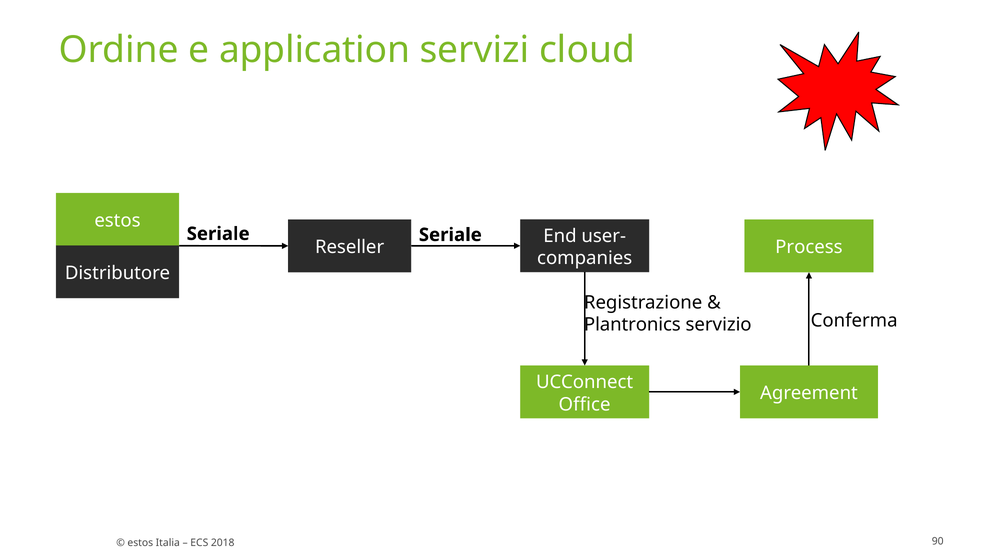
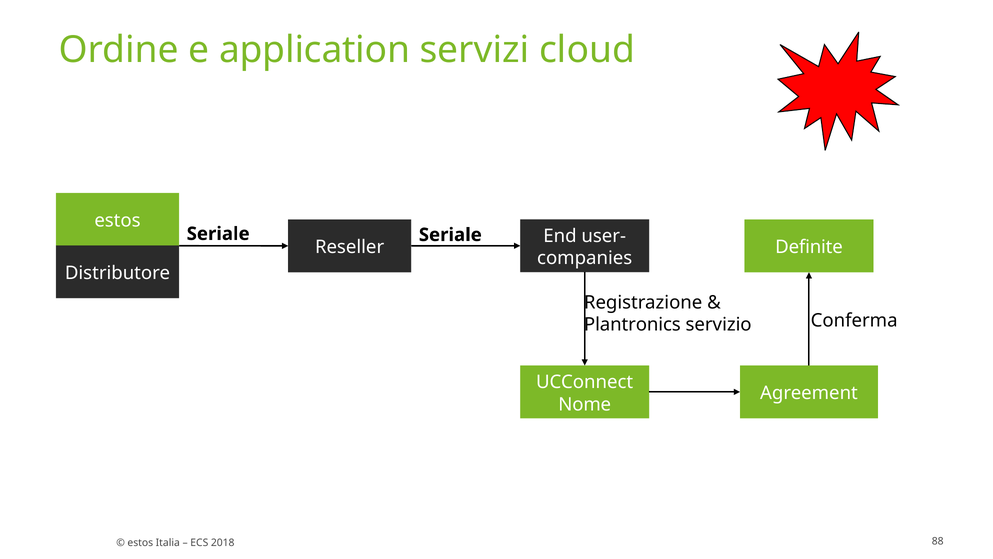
Process: Process -> Definite (809, 247)
Office: Office -> Nome (585, 404)
90: 90 -> 88 (938, 541)
